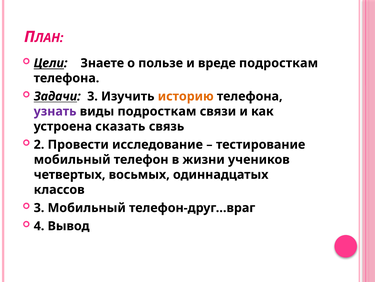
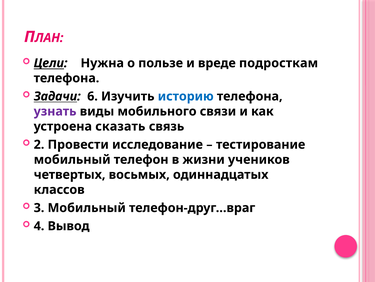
Знаете: Знаете -> Нужна (102, 63)
Задачи 3: 3 -> 6 (93, 96)
историю colour: orange -> blue (186, 96)
виды подросткам: подросткам -> мобильного (157, 111)
